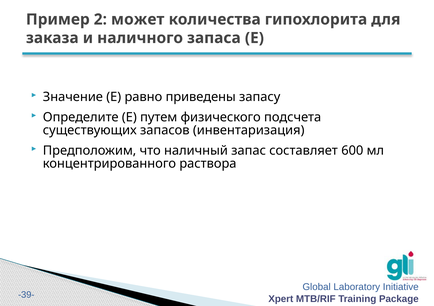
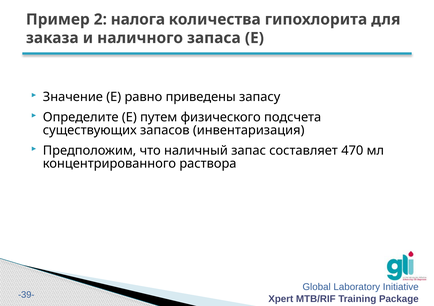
может: может -> налога (138, 19)
600: 600 -> 470 (352, 151)
